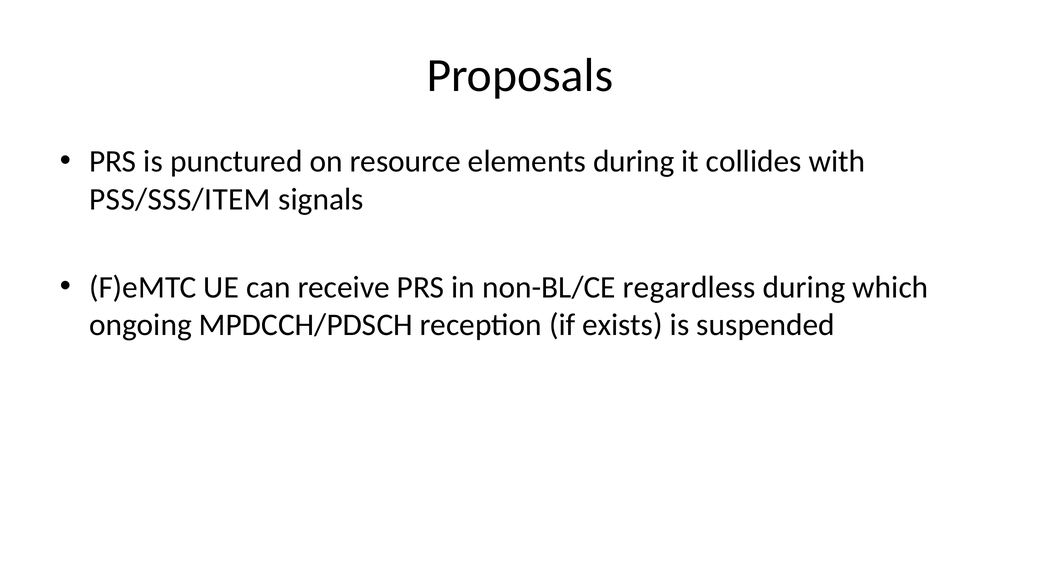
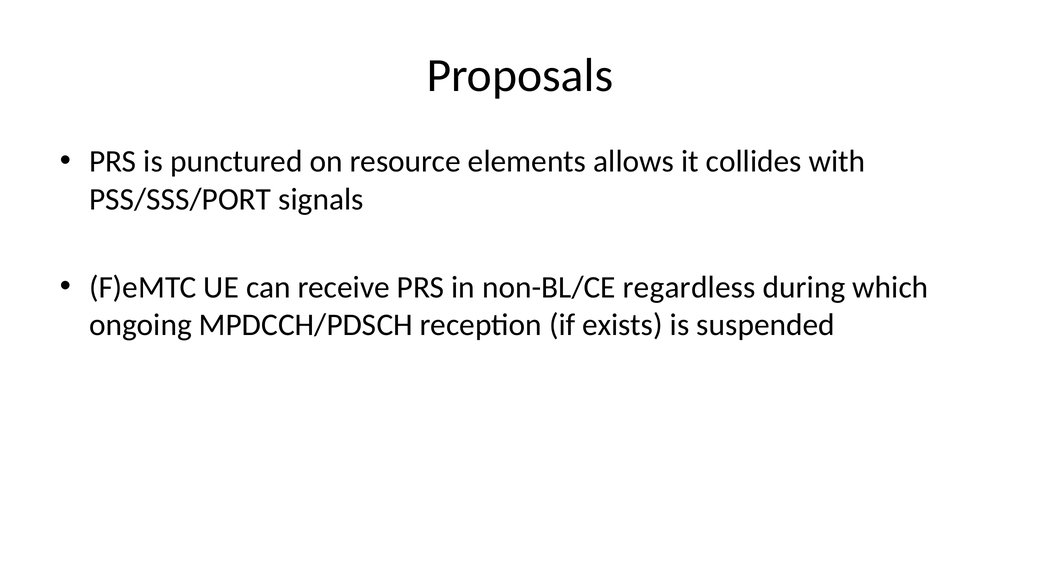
elements during: during -> allows (634, 161)
PSS/SSS/ITEM: PSS/SSS/ITEM -> PSS/SSS/PORT (180, 199)
